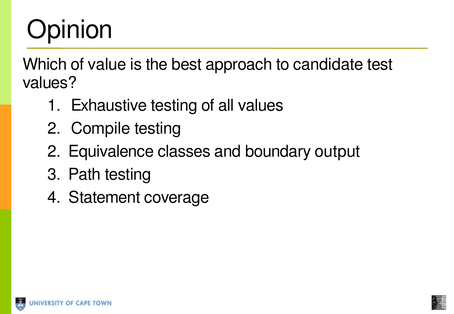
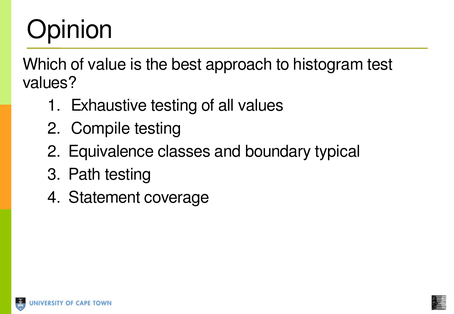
candidate: candidate -> histogram (328, 65)
output: output -> typical (338, 152)
